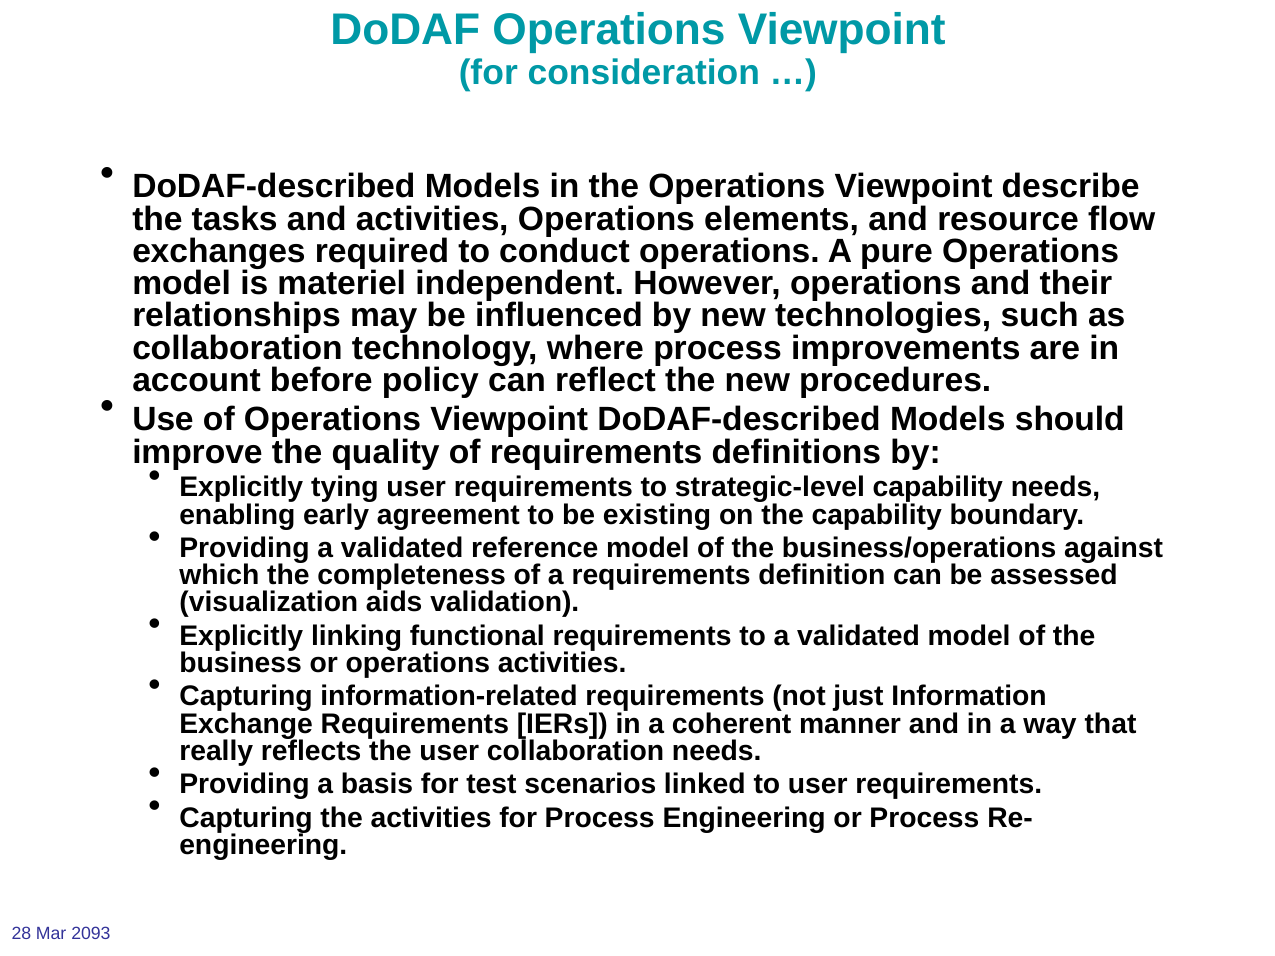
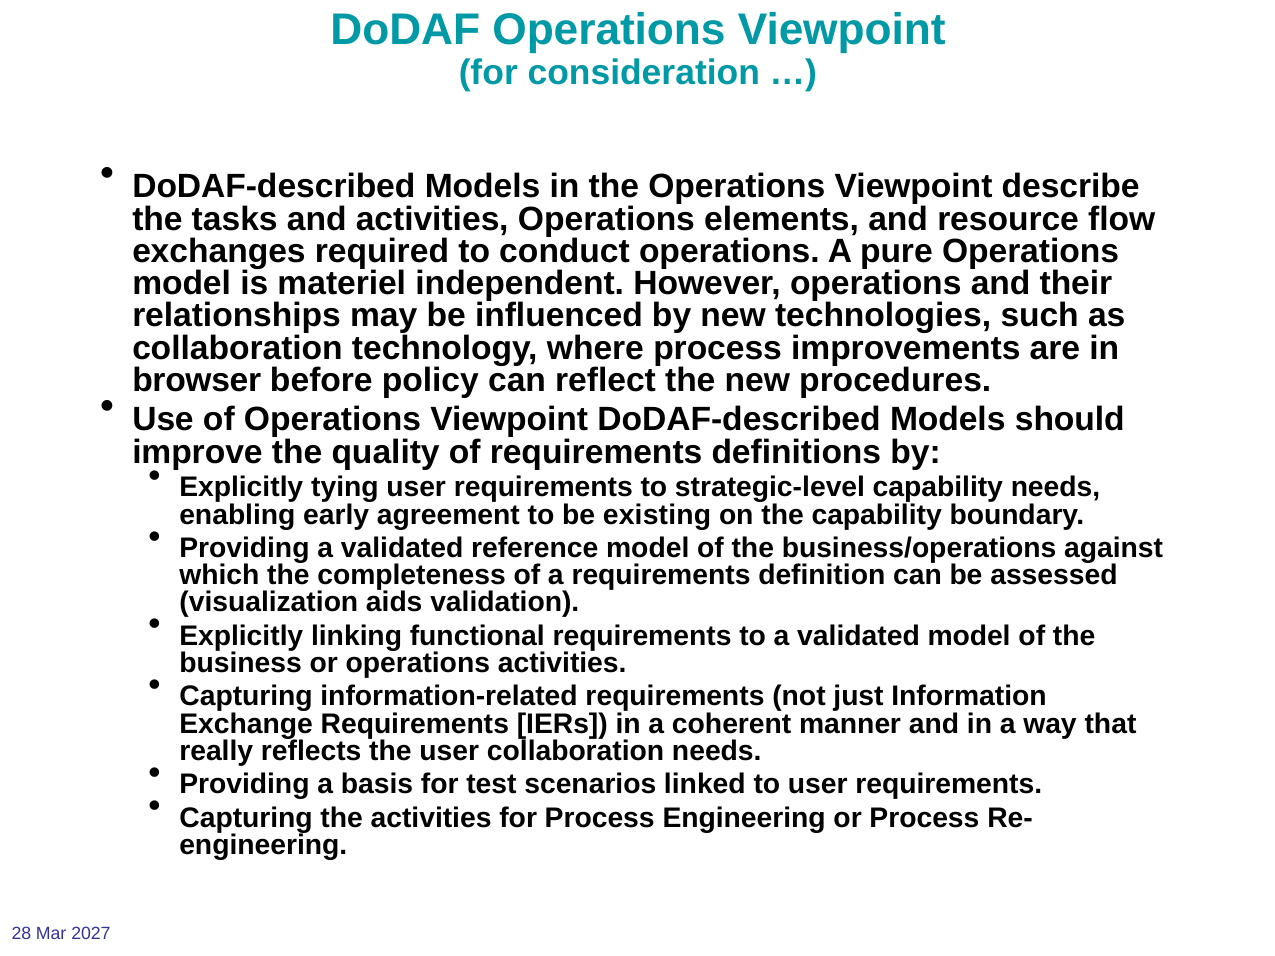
account: account -> browser (197, 380)
2093: 2093 -> 2027 (91, 934)
